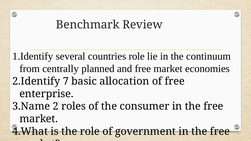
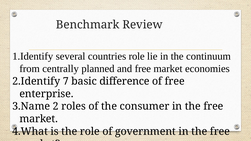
allocation: allocation -> difference (125, 81)
